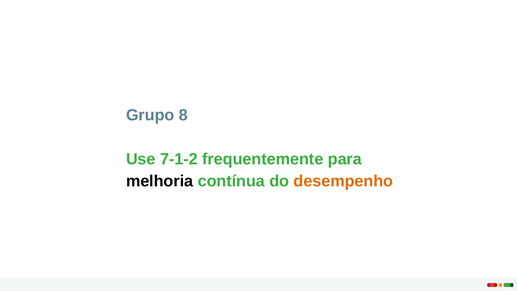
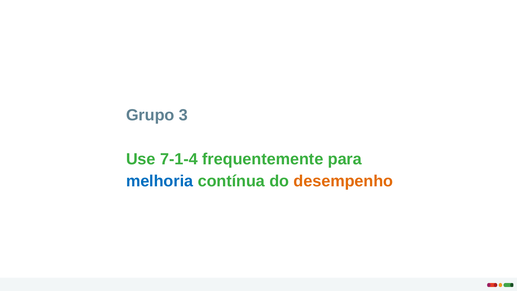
8: 8 -> 3 (183, 115)
7-1-2: 7-1-2 -> 7-1-4 (179, 159)
melhoria colour: black -> blue (160, 181)
